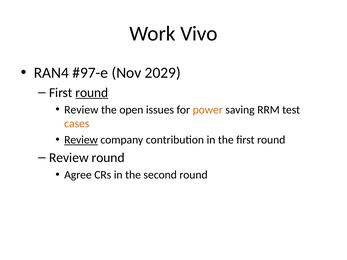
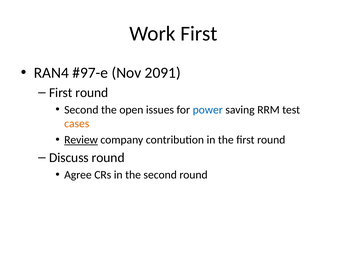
Work Vivo: Vivo -> First (199, 34)
2029: 2029 -> 2091 (163, 73)
round underline: present -> none (92, 93)
Review: Review -> Second (81, 110)
power colour: orange -> blue (208, 110)
Review: Review -> Discuss (69, 158)
